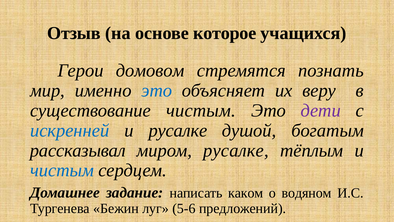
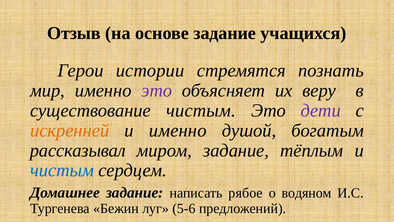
основе которое: которое -> задание (225, 33)
домовом: домовом -> истории (150, 70)
это colour: blue -> purple (157, 90)
искренней colour: blue -> orange (70, 130)
и русалке: русалке -> именно (178, 130)
миром русалке: русалке -> задание (236, 150)
каком: каком -> рябое (246, 193)
